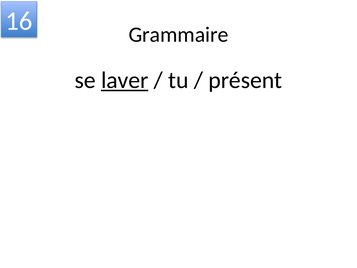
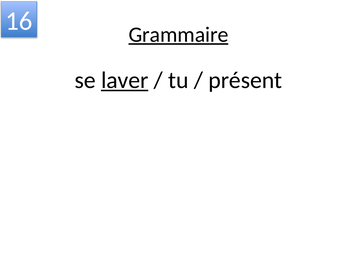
Grammaire underline: none -> present (178, 35)
